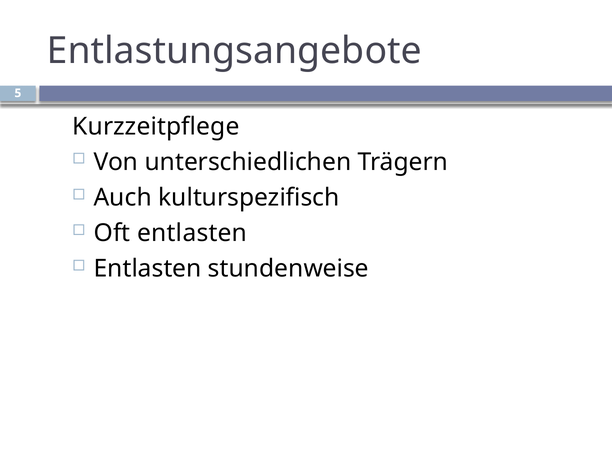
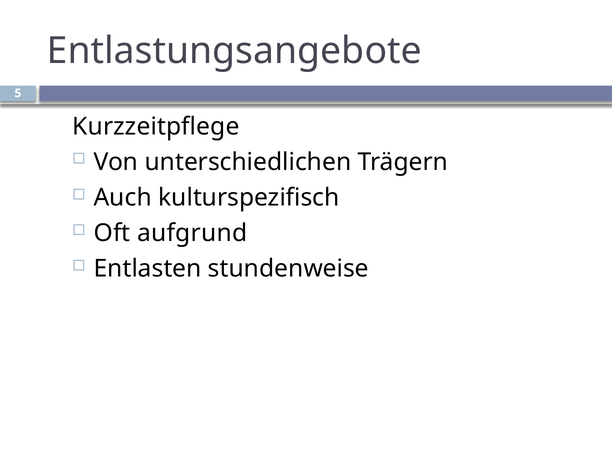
Oft entlasten: entlasten -> aufgrund (192, 233)
